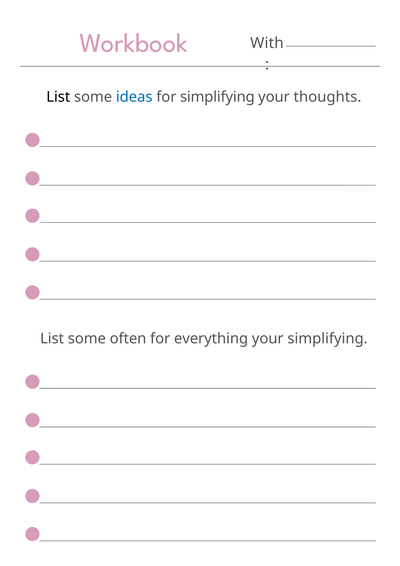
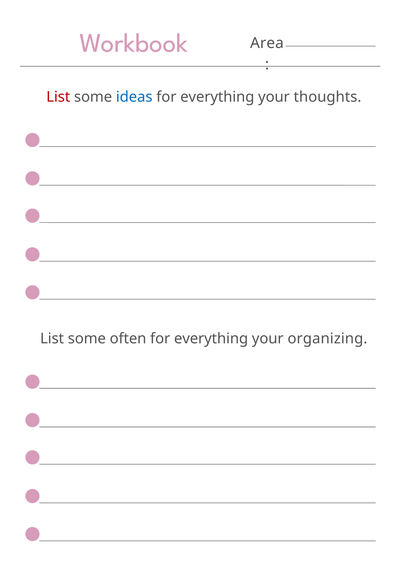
With: With -> Area (267, 43)
List colour: black -> red (58, 97)
simplifying: simplifying -> everything (217, 97)
your simplifying: simplifying -> organizing (327, 339)
